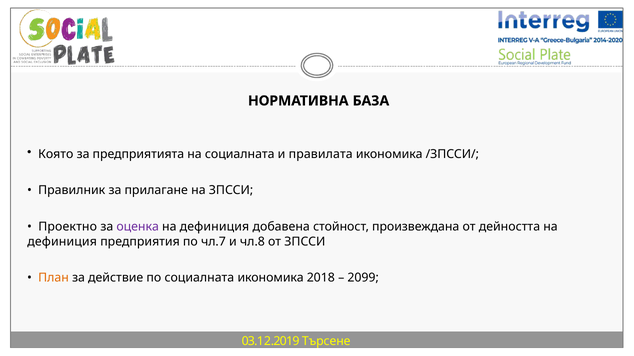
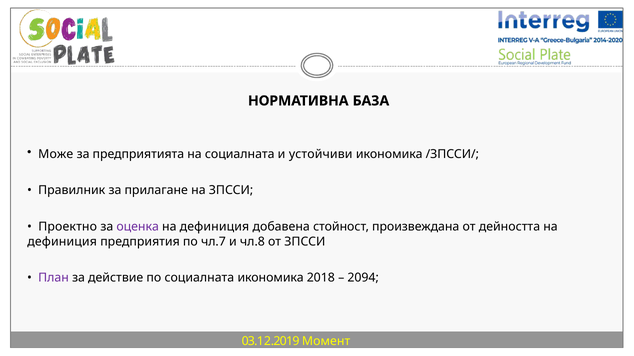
Която: Която -> Може (56, 154)
правилата: правилата -> устойчиви (321, 154)
План colour: orange -> purple (54, 278)
2099: 2099 -> 2094 (363, 278)
Търсене: Търсене -> Момент (326, 342)
